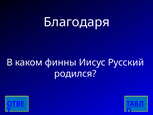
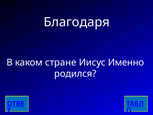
финны: финны -> стране (61, 62)
Русский: Русский -> Именно (126, 62)
